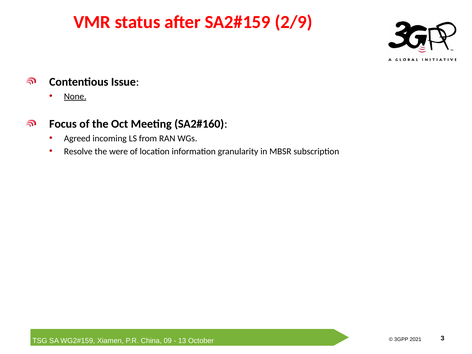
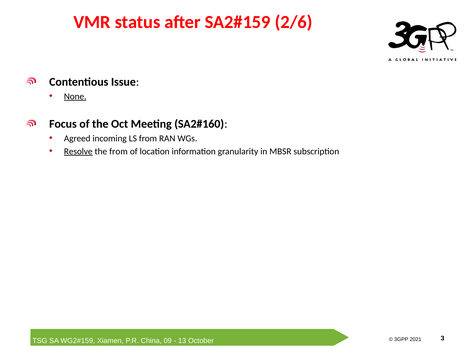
2/9: 2/9 -> 2/6 (294, 22)
Resolve underline: none -> present (78, 151)
the were: were -> from (118, 151)
